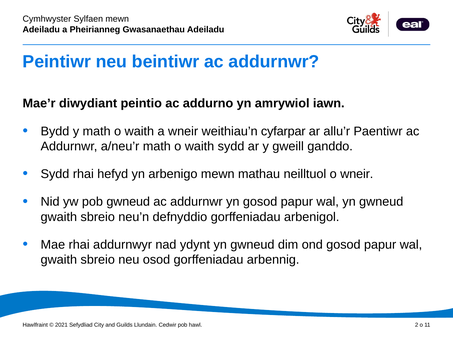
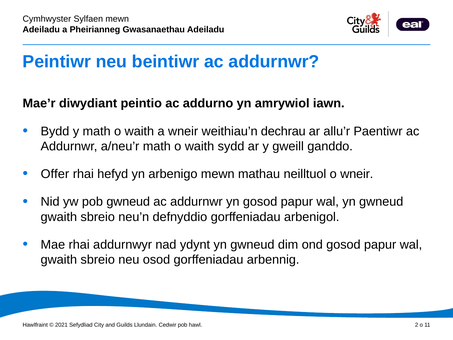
cyfarpar: cyfarpar -> dechrau (283, 131)
Sydd: Sydd -> Offer (55, 174)
